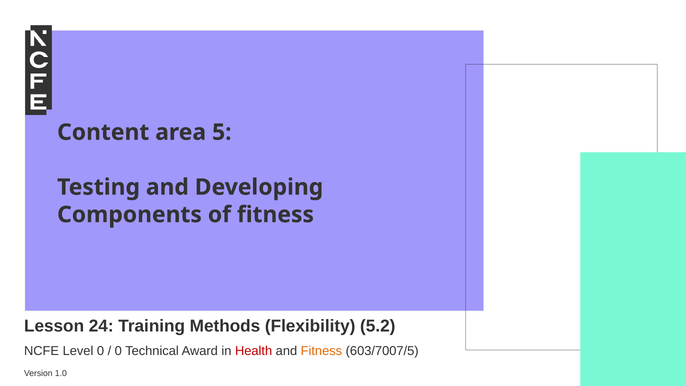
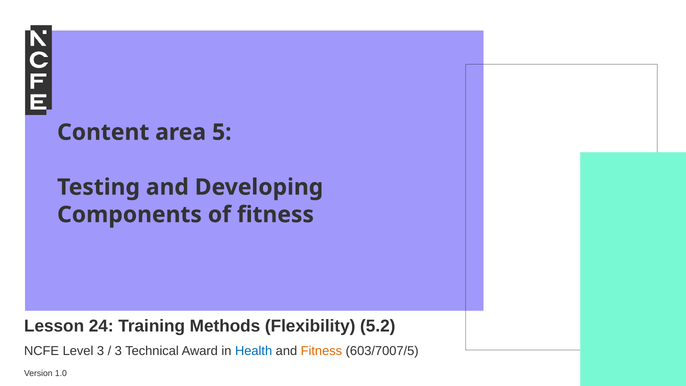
Level 0: 0 -> 3 (100, 351)
0: 0 -> 3 (118, 351)
Health colour: red -> blue (254, 351)
